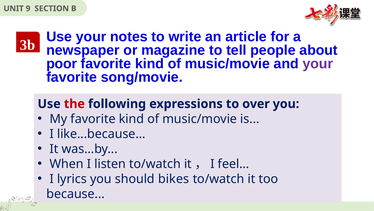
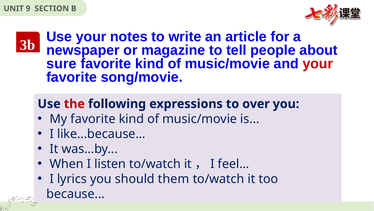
poor: poor -> sure (61, 64)
your colour: purple -> red (318, 64)
bikes: bikes -> them (174, 178)
